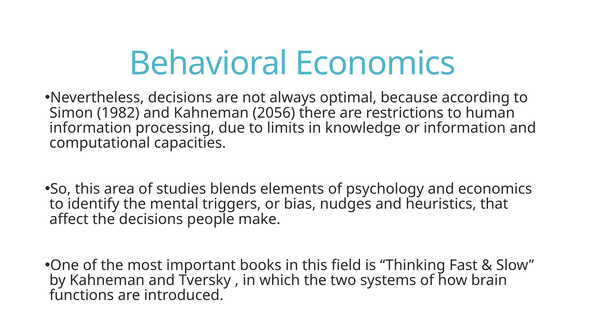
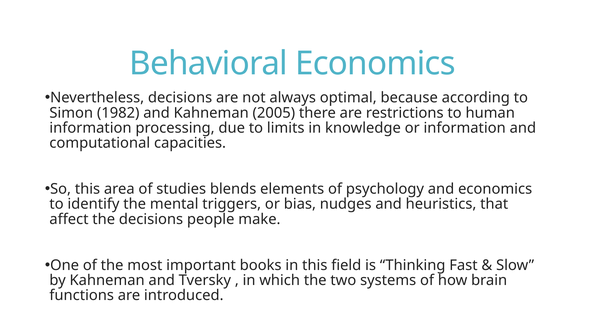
2056: 2056 -> 2005 (274, 113)
